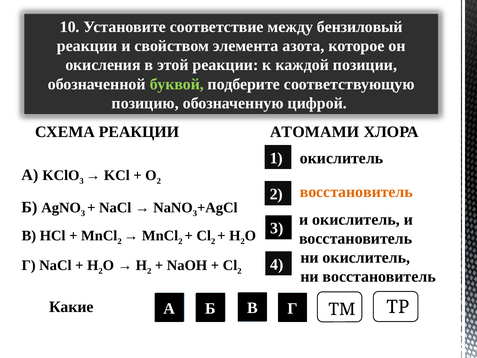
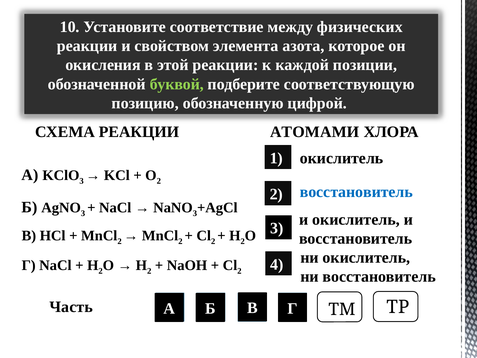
бензиловый: бензиловый -> физических (360, 27)
восстановитель colour: orange -> blue (356, 192)
Какие: Какие -> Часть (71, 307)
